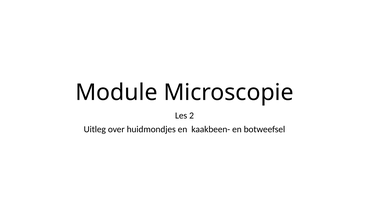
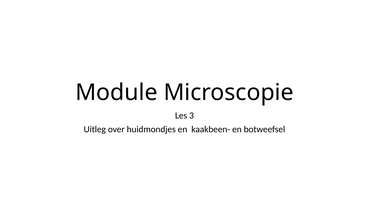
2: 2 -> 3 (192, 115)
